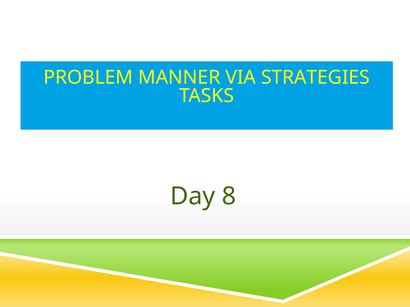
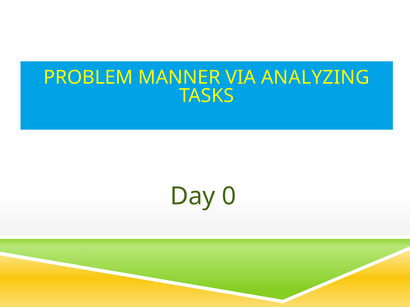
STRATEGIES: STRATEGIES -> ANALYZING (315, 78)
8: 8 -> 0 (229, 196)
